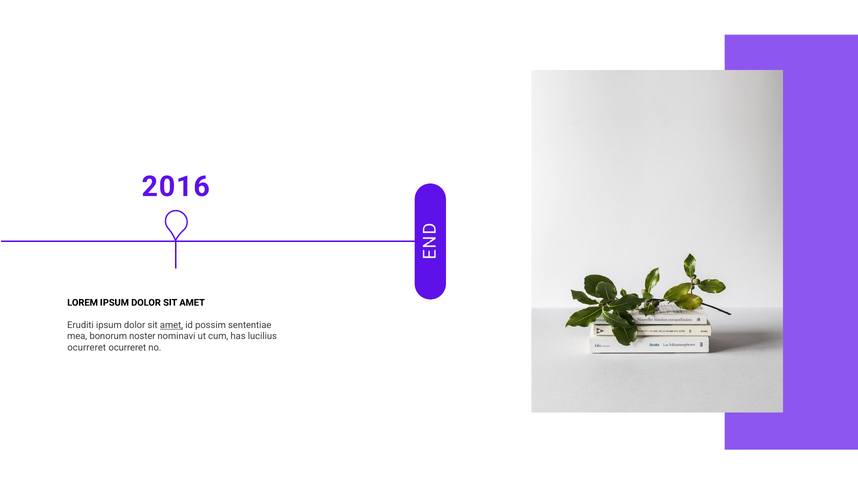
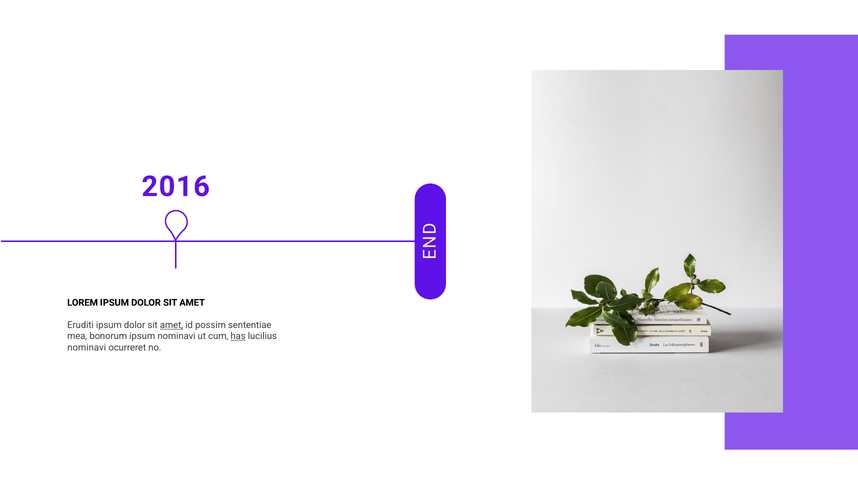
bonorum noster: noster -> ipsum (142, 336)
has underline: none -> present (238, 336)
ocurreret: ocurreret -> nominavi (87, 347)
